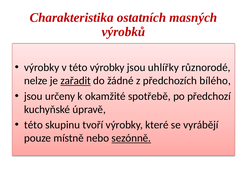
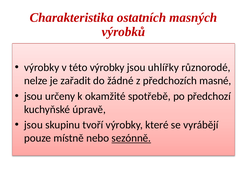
zařadit underline: present -> none (76, 80)
bílého: bílého -> masné (215, 80)
této: této -> jsou (33, 124)
